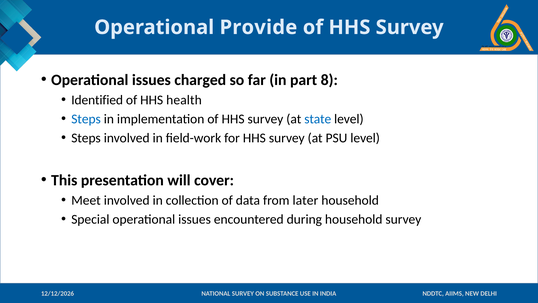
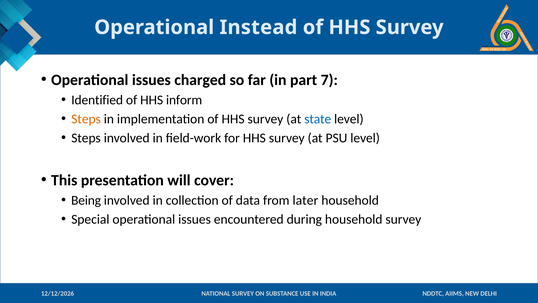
Provide: Provide -> Instead (258, 27)
8: 8 -> 7 (329, 80)
health: health -> inform (184, 100)
Steps colour: blue -> orange (86, 119)
Meet: Meet -> Being (86, 200)
